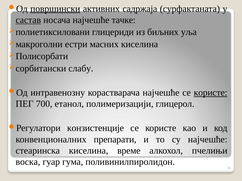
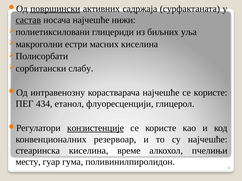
тачке: тачке -> нижи (124, 20)
користе underline: present -> none (211, 93)
700: 700 -> 434 (44, 104)
полимеризацији: полимеризацији -> флуоресценцији (120, 104)
конзистенције underline: none -> present (96, 128)
препарати: препарати -> резервоар (115, 140)
воска: воска -> месту (28, 162)
